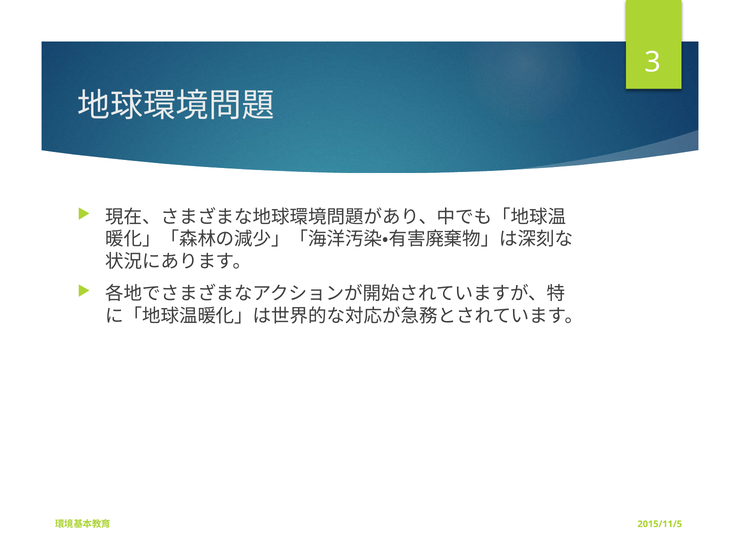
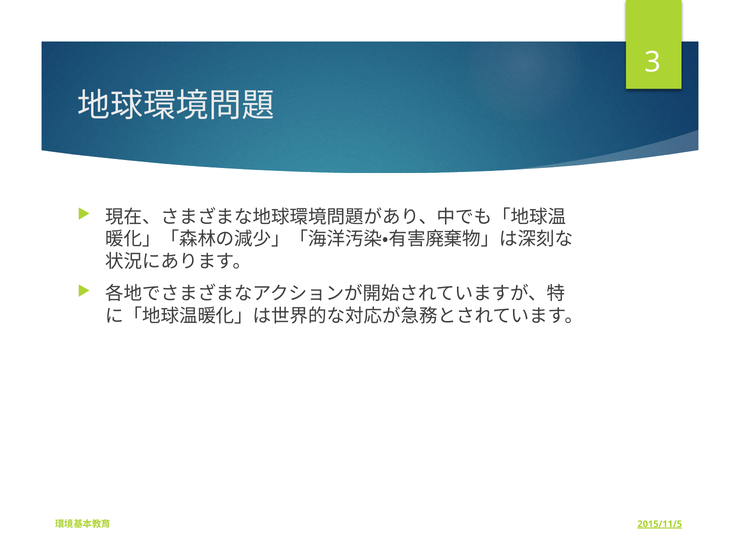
2015/11/5 underline: none -> present (660, 524)
